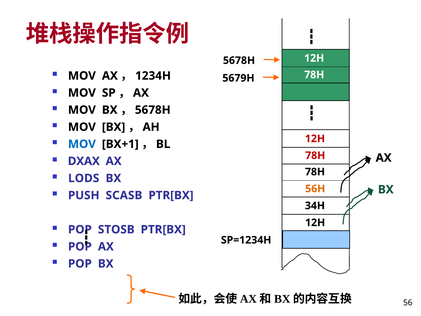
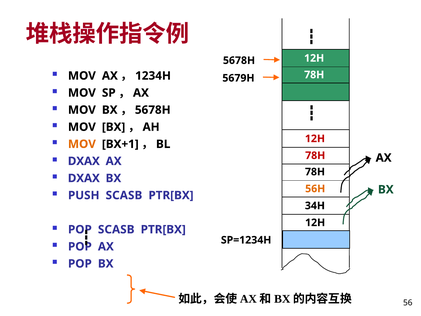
MOV colour: blue -> orange (82, 144)
LODS: LODS -> DXAX (84, 178)
STOSB: STOSB -> SCASB (116, 229)
